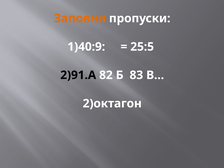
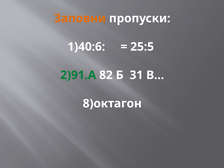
1)40:9: 1)40:9 -> 1)40:6 (86, 47)
2)91.А colour: black -> green (78, 75)
83: 83 -> 31 (136, 75)
2)октагон: 2)октагон -> 8)октагон (112, 104)
